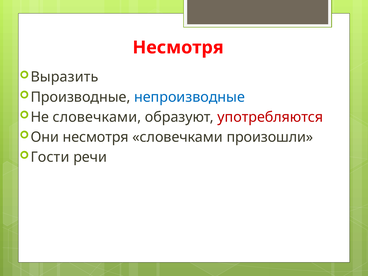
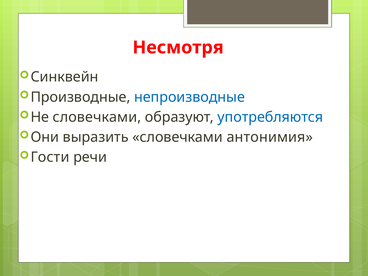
Выразить: Выразить -> Синквейн (64, 77)
употребляются colour: red -> blue (270, 117)
Они несмотря: несмотря -> выразить (96, 137)
произошли: произошли -> антонимия (270, 137)
